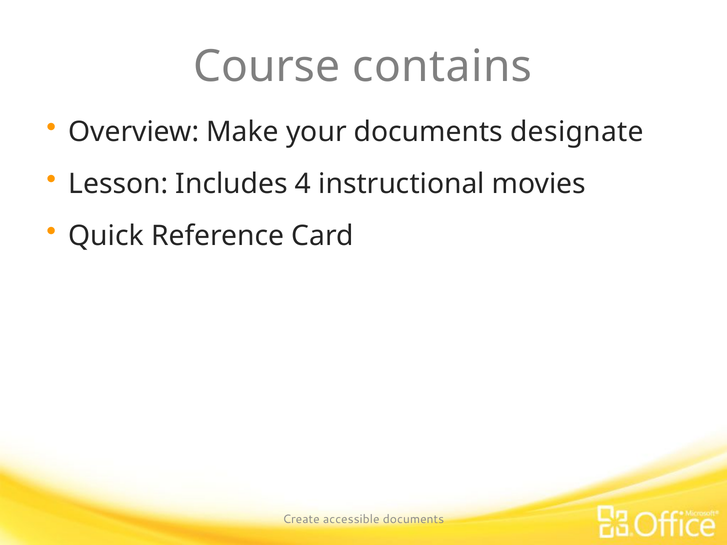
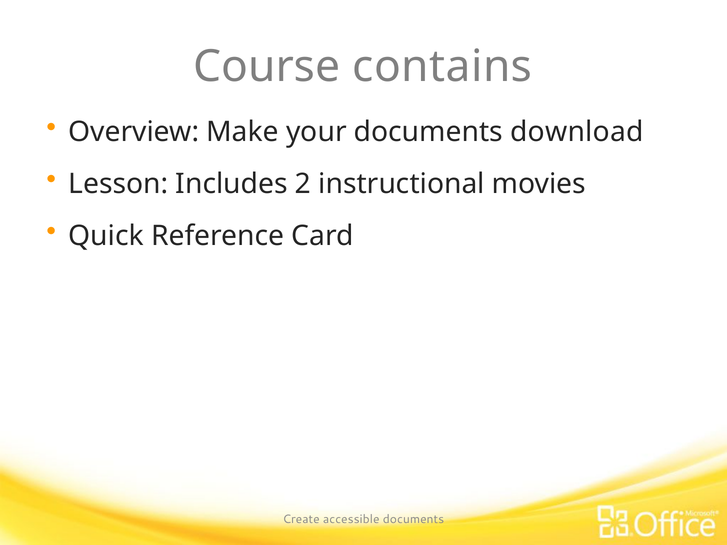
designate: designate -> download (577, 132)
4: 4 -> 2 (303, 184)
